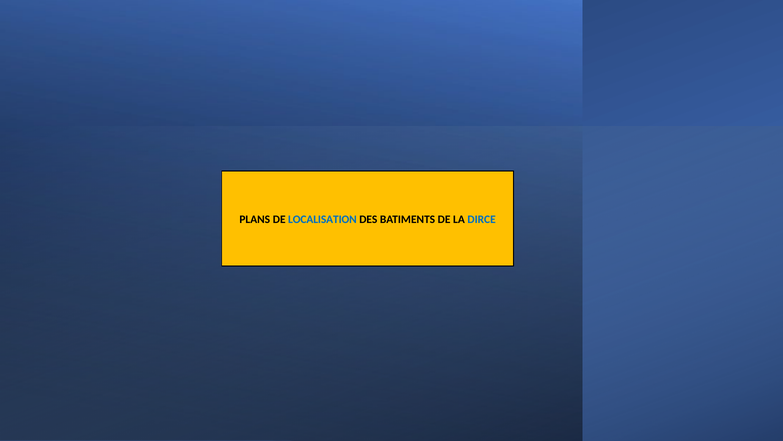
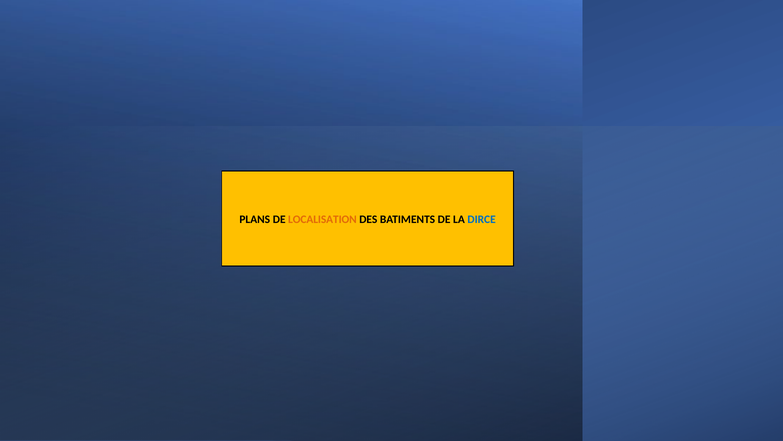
LOCALISATION colour: blue -> orange (322, 219)
